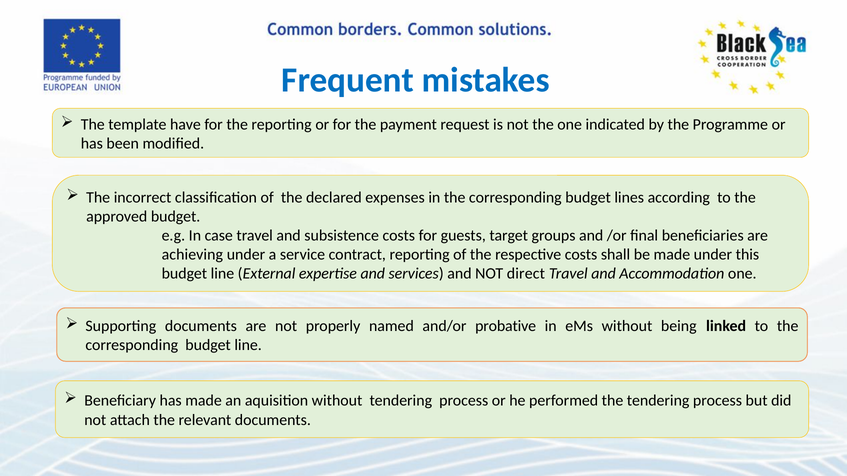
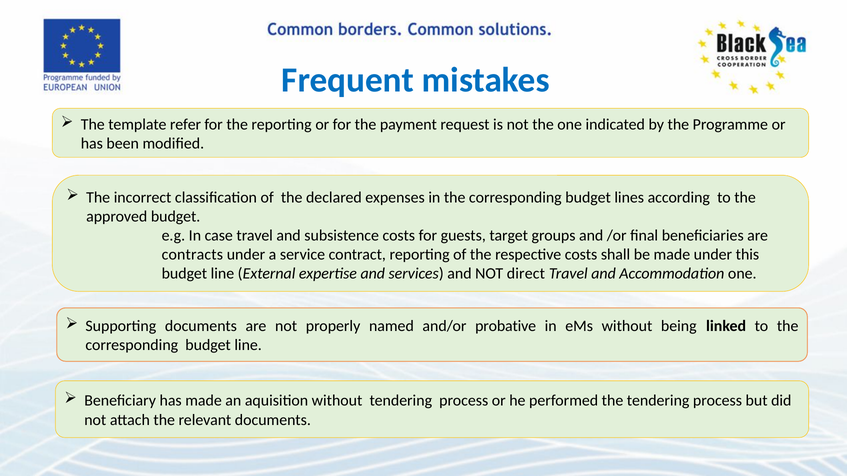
have: have -> refer (186, 125)
achieving: achieving -> contracts (192, 255)
